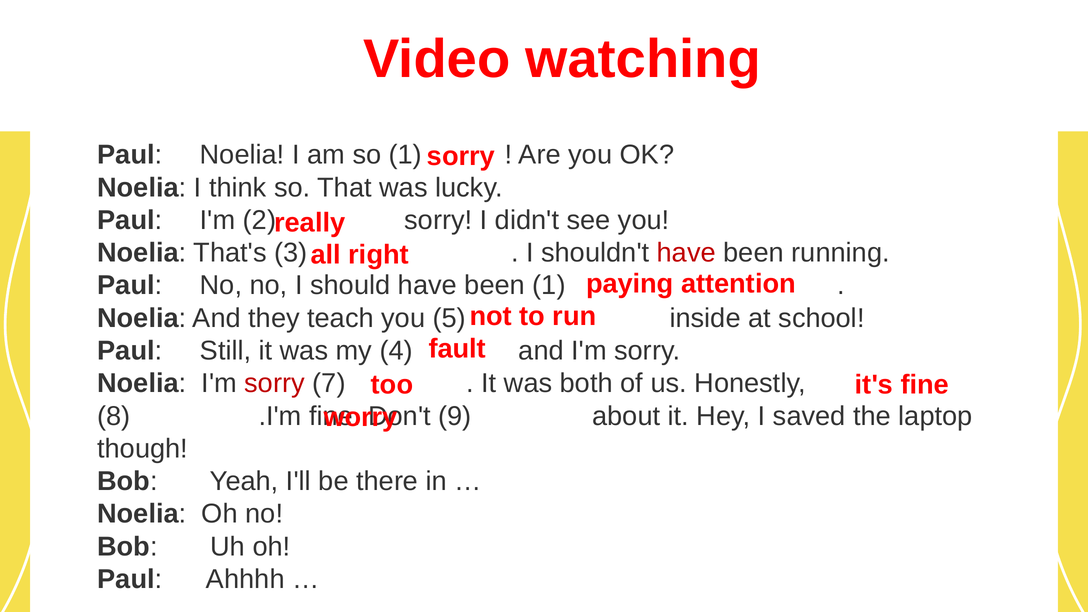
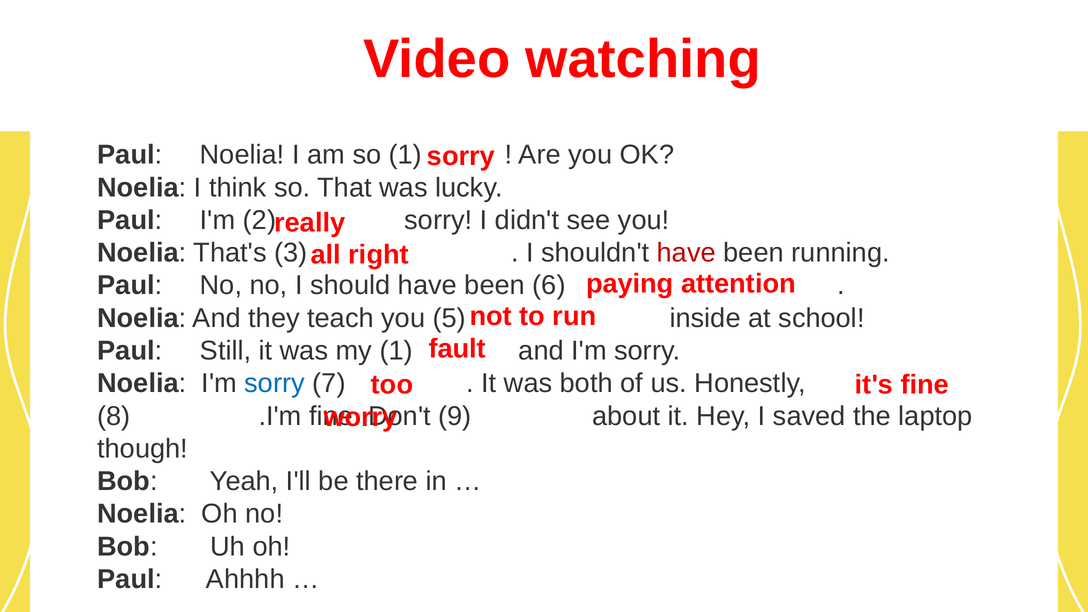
been 1: 1 -> 6 (549, 285)
my 4: 4 -> 1 (396, 351)
sorry colour: red -> blue (275, 383)
